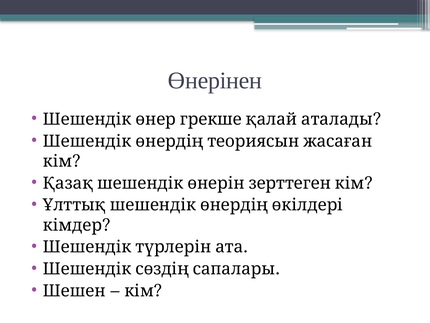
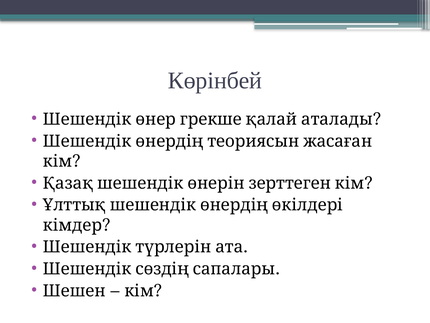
Өнерінен: Өнерінен -> Көрінбей (215, 80)
